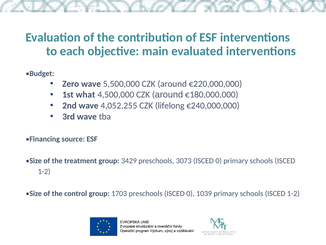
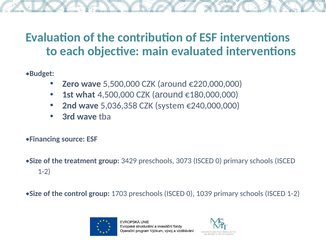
4,052,255: 4,052,255 -> 5,036,358 (119, 105)
lifelong: lifelong -> system (170, 105)
